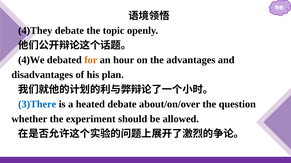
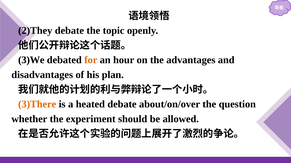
4)They: 4)They -> 2)They (35, 31)
4)We: 4)We -> 3)We (31, 60)
3)There colour: blue -> orange (37, 105)
